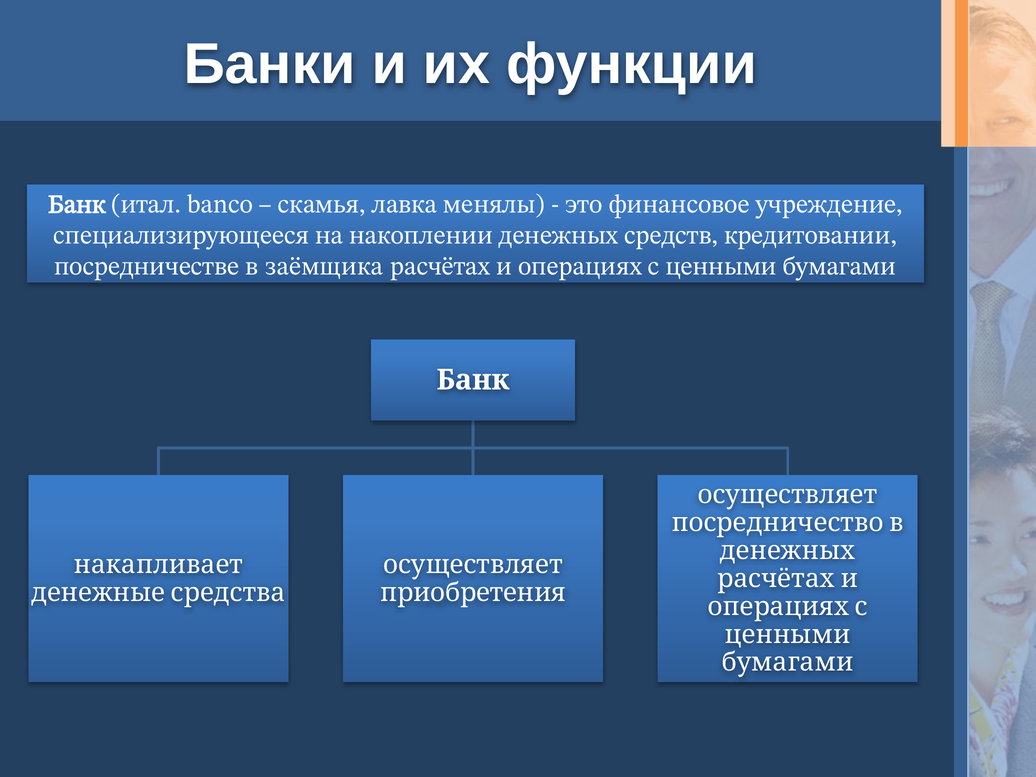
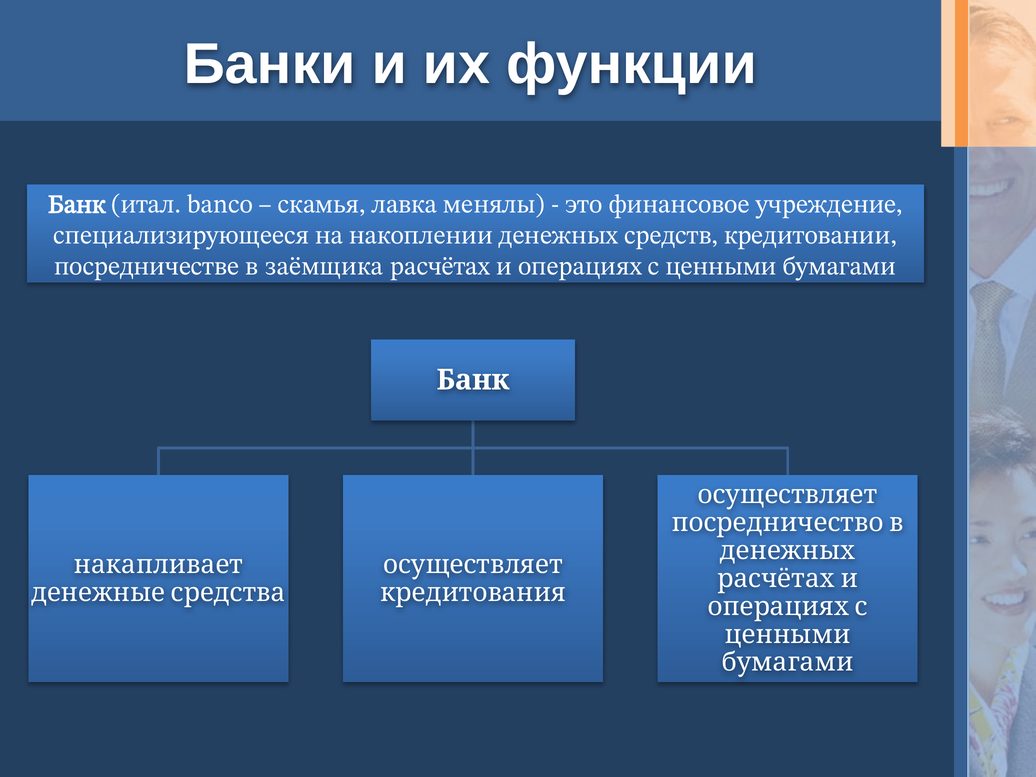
приобретения: приобретения -> кредитования (473, 592)
